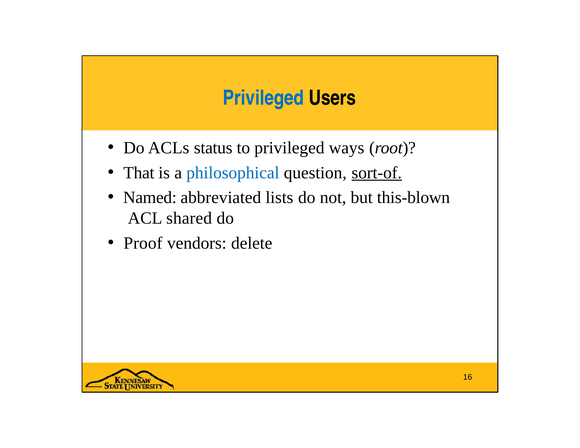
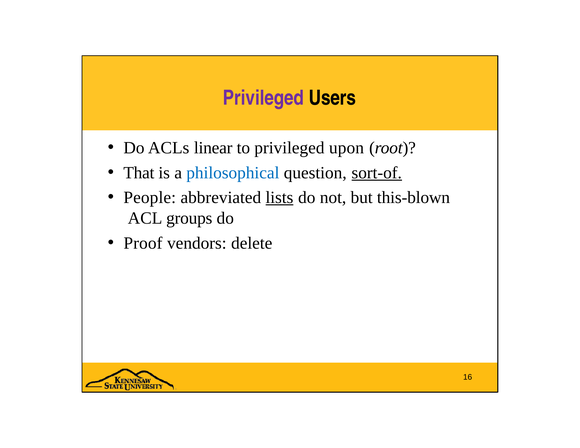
Privileged colour: blue -> purple (264, 98)
status: status -> linear (213, 148)
ways: ways -> upon (347, 148)
Named: Named -> People (150, 198)
lists underline: none -> present (279, 198)
shared: shared -> groups (189, 218)
